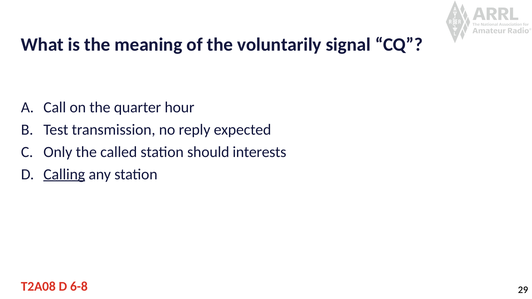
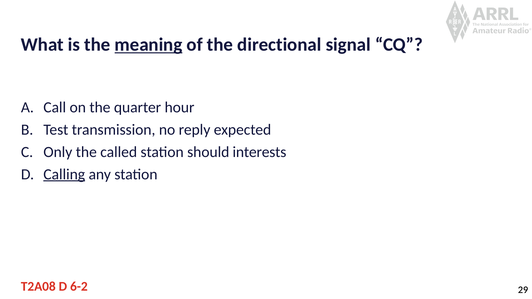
meaning underline: none -> present (148, 45)
voluntarily: voluntarily -> directional (279, 45)
6-8: 6-8 -> 6-2 (79, 287)
